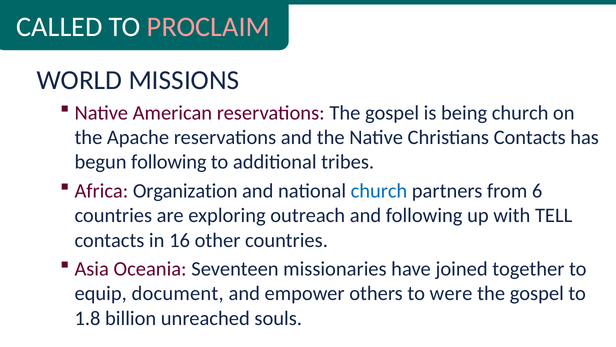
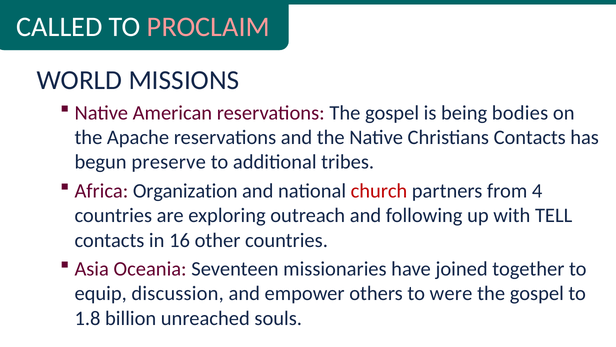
being church: church -> bodies (520, 113)
begun following: following -> preserve (169, 162)
church colour: blue -> red (379, 191)
6: 6 -> 4 (537, 191)
document: document -> discussion (178, 293)
